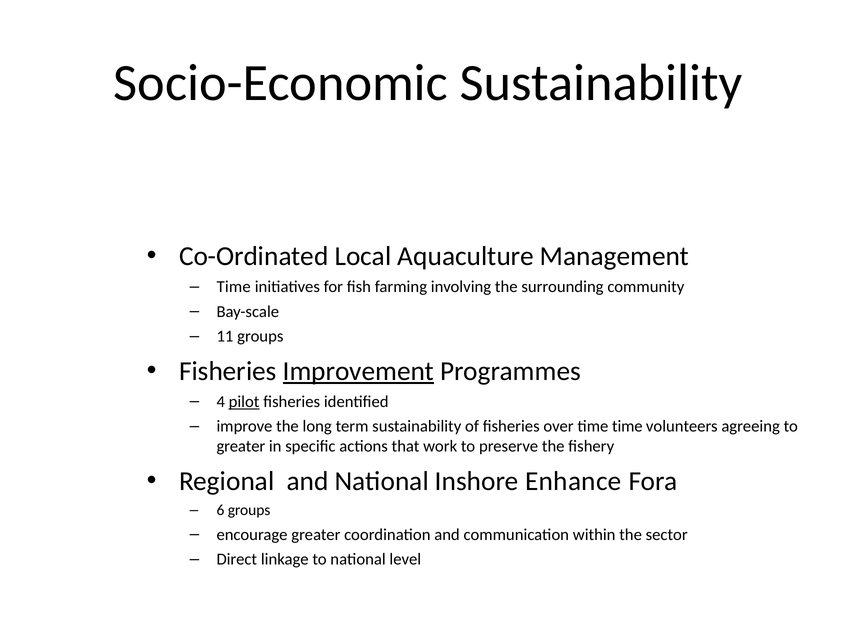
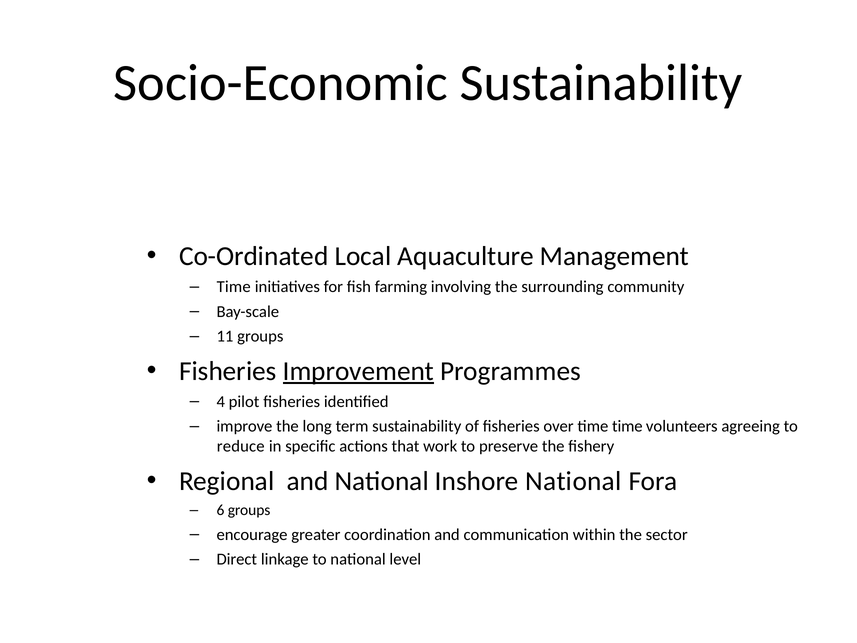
pilot underline: present -> none (244, 401)
greater: greater -> reduce (241, 446)
Inshore Enhance: Enhance -> National (573, 481)
